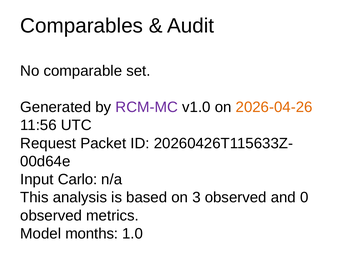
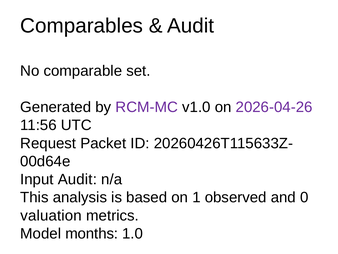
2026-04-26 colour: orange -> purple (274, 107)
Input Carlo: Carlo -> Audit (77, 179)
3: 3 -> 1 (196, 197)
observed: observed -> valuation (51, 215)
